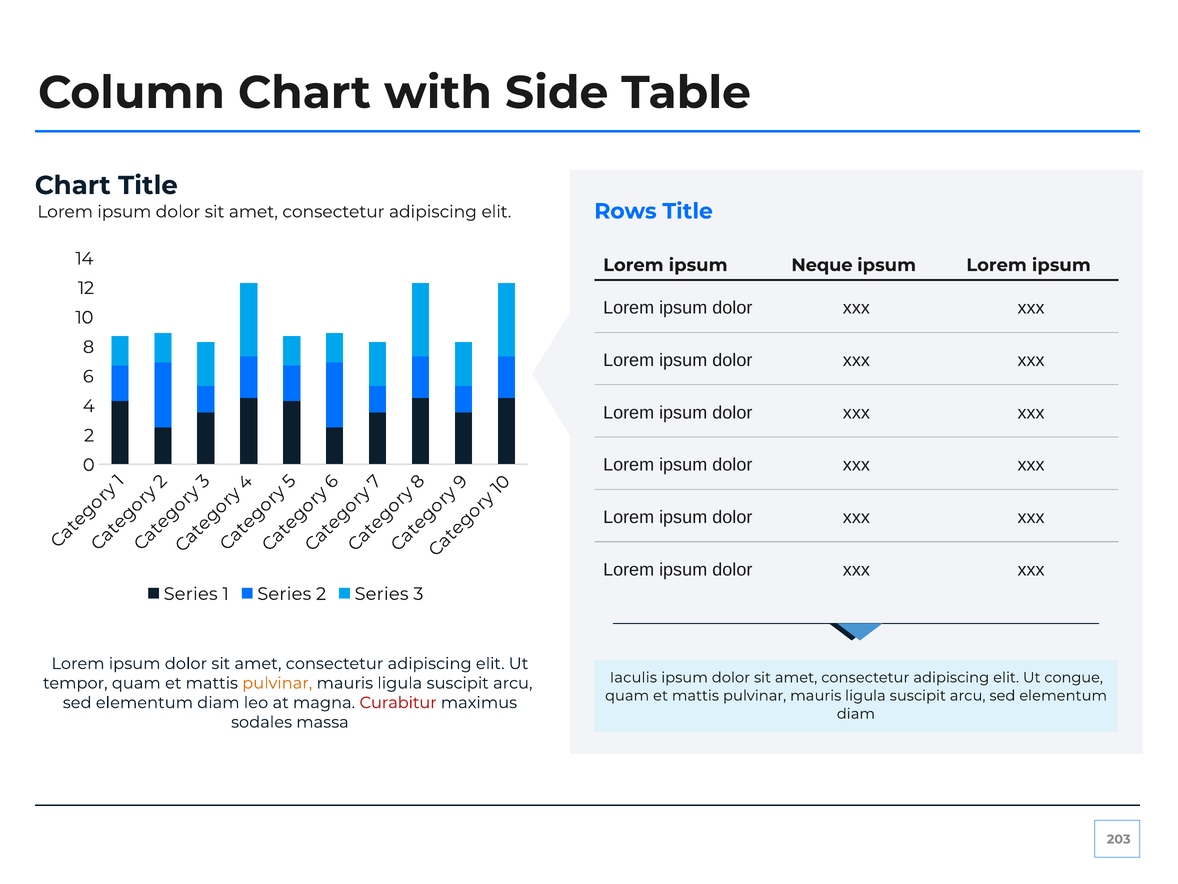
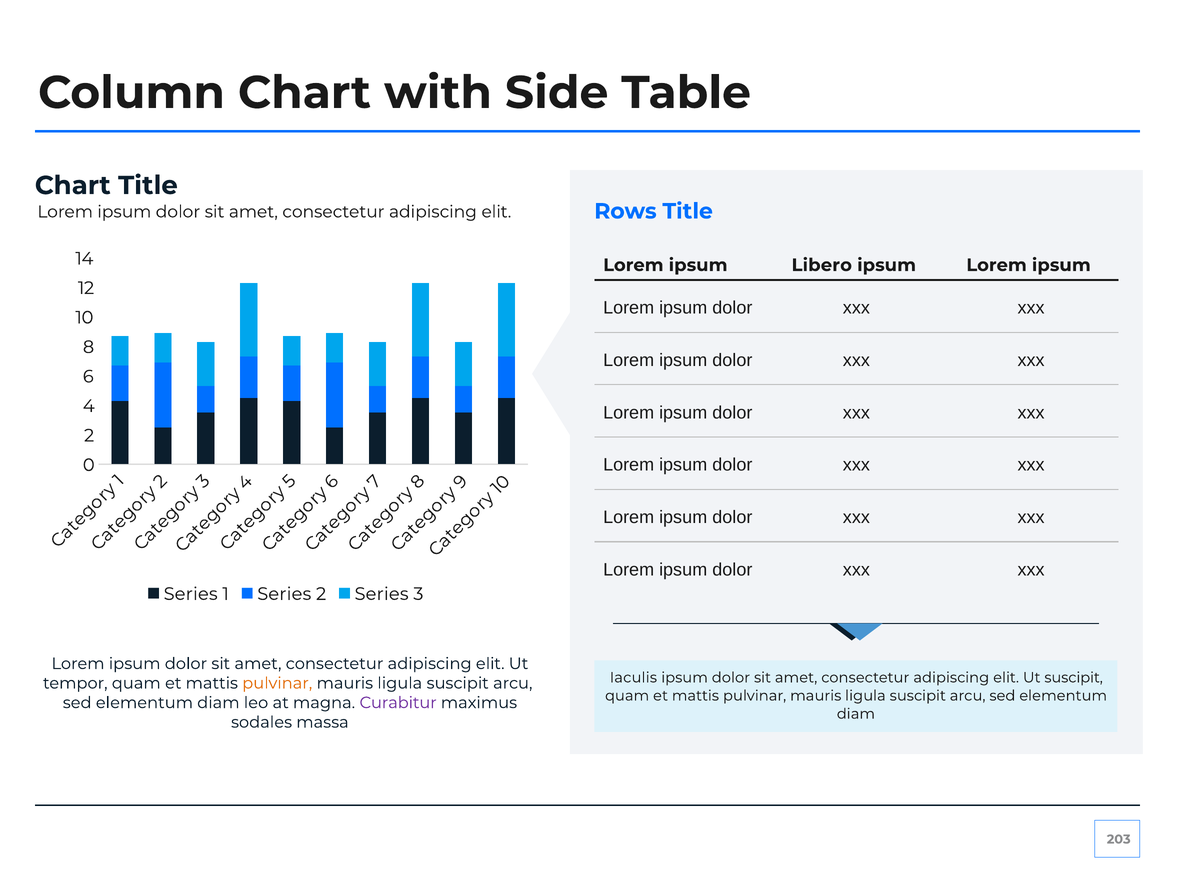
Neque: Neque -> Libero (822, 265)
Ut congue: congue -> suscipit (1074, 677)
Curabitur colour: red -> purple (398, 702)
